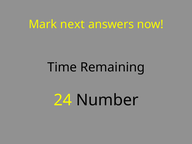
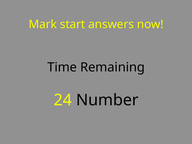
next: next -> start (73, 24)
